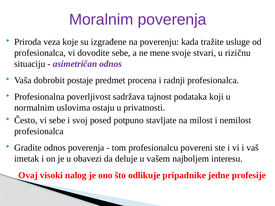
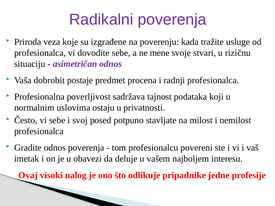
Moralnim: Moralnim -> Radikalni (101, 20)
